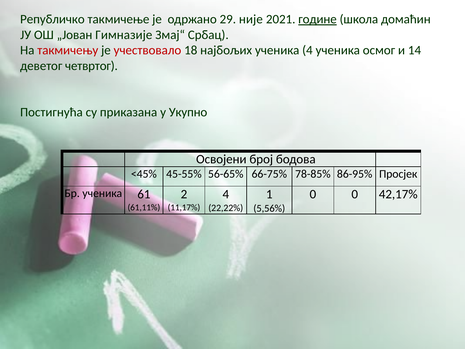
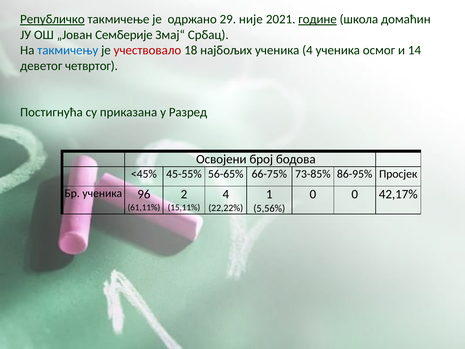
Републичко underline: none -> present (52, 19)
Гимназије: Гимназије -> Семберије (124, 35)
такмичењу colour: red -> blue (68, 50)
Укупно: Укупно -> Разред (188, 112)
78-85%: 78-85% -> 73-85% (313, 174)
61: 61 -> 96 (144, 194)
11,17%: 11,17% -> 15,11% (184, 207)
